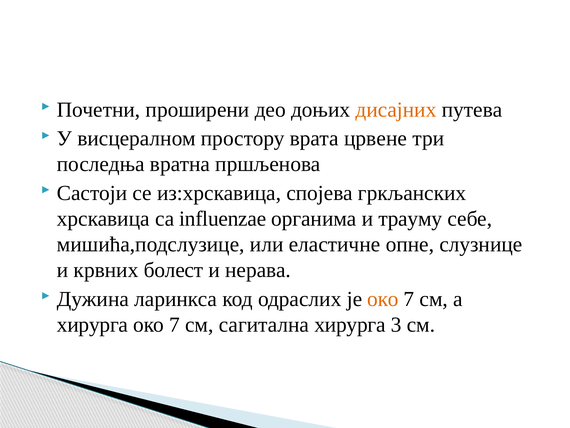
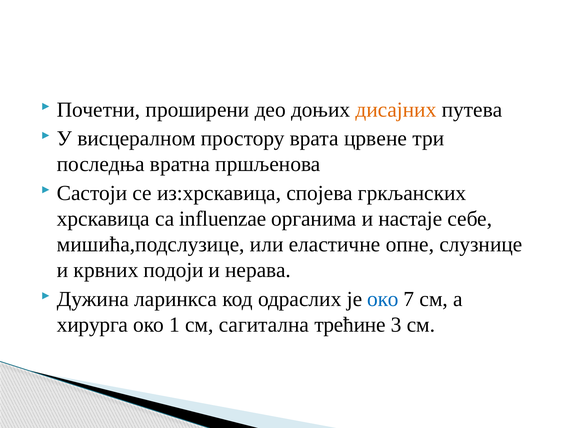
трауму: трауму -> настаје (410, 218)
болест: болест -> подоји (174, 270)
око colour: orange -> blue (383, 299)
7: 7 -> 1 (175, 324)
сагитална хирурга: хирурга -> трећине (350, 324)
